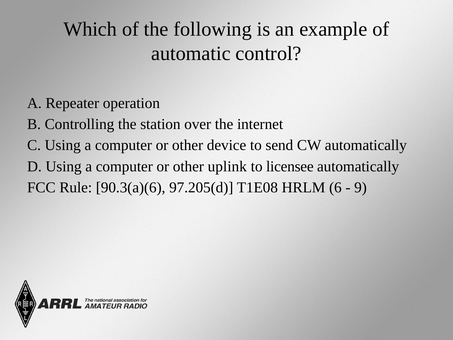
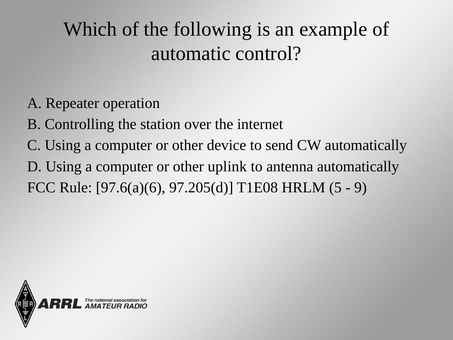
licensee: licensee -> antenna (290, 166)
90.3(a)(6: 90.3(a)(6 -> 97.6(a)(6 (131, 187)
6: 6 -> 5 (335, 187)
